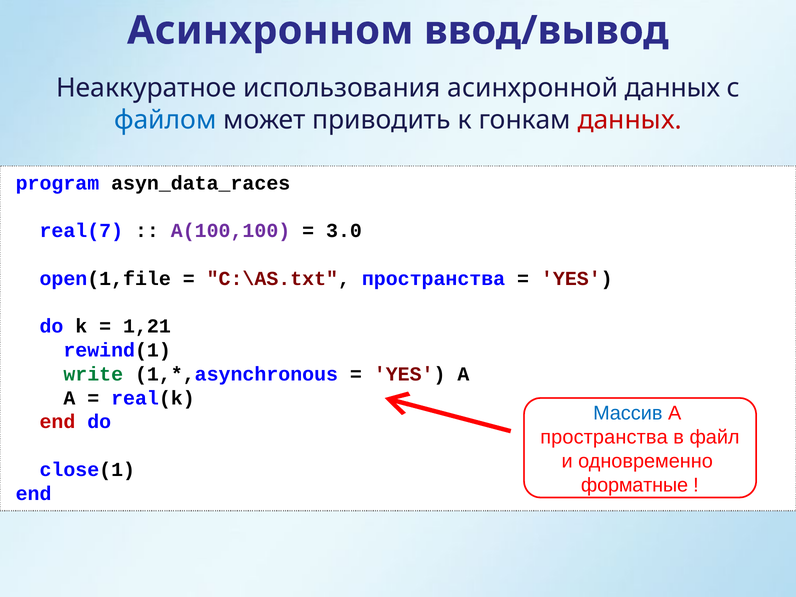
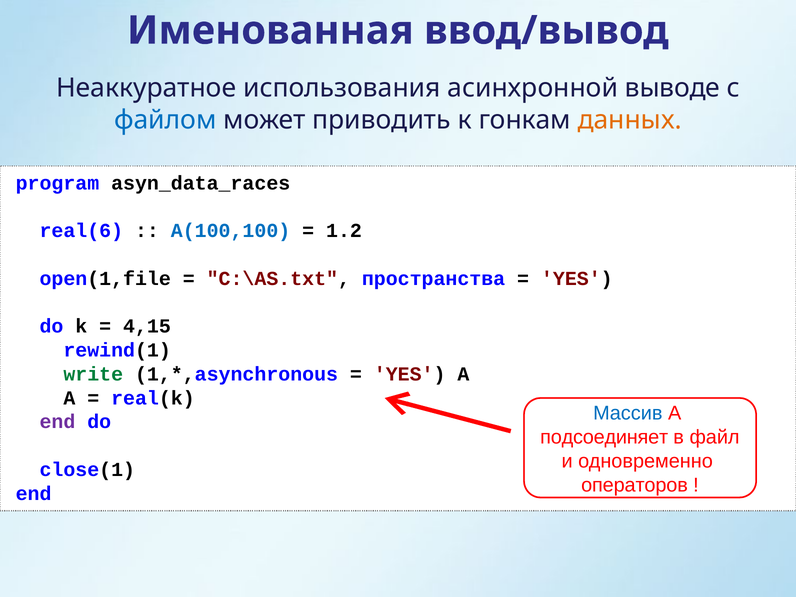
Асинхронном: Асинхронном -> Именованная (270, 31)
асинхронной данных: данных -> выводе (672, 88)
данных colour: red -> orange (630, 120)
real(7: real(7 -> real(6 (81, 231)
A(100,100 colour: purple -> blue (231, 231)
3.0: 3.0 -> 1.2 (344, 231)
1,21: 1,21 -> 4,15 (147, 326)
end colour: red -> purple (57, 422)
пространства: пространства -> подсоединяет (604, 437)
форматные: форматные -> операторов (635, 485)
